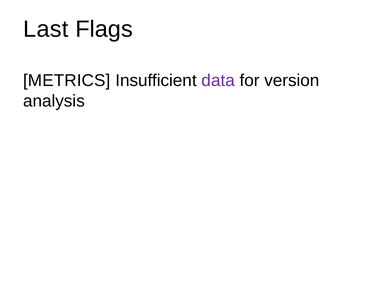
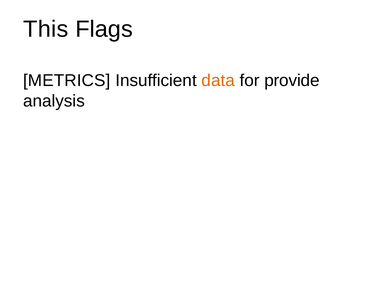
Last: Last -> This (46, 29)
data colour: purple -> orange (218, 81)
version: version -> provide (292, 81)
